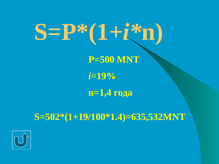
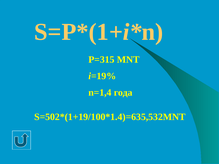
P=500: P=500 -> P=315 (101, 60)
